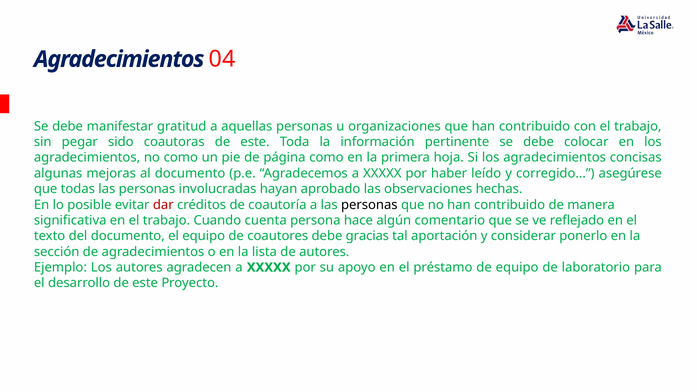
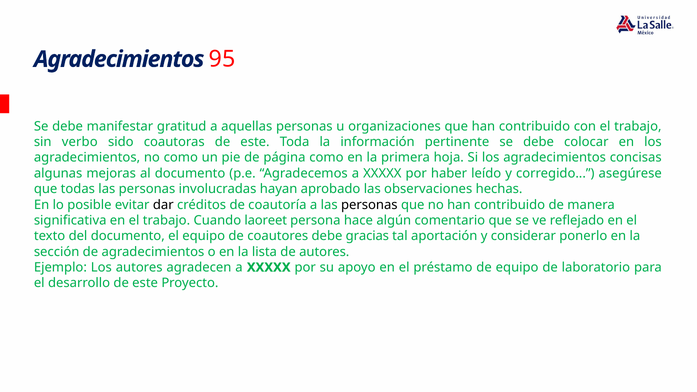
04: 04 -> 95 (222, 59)
pegar: pegar -> verbo (80, 142)
dar colour: red -> black (163, 205)
cuenta: cuenta -> laoreet (266, 220)
